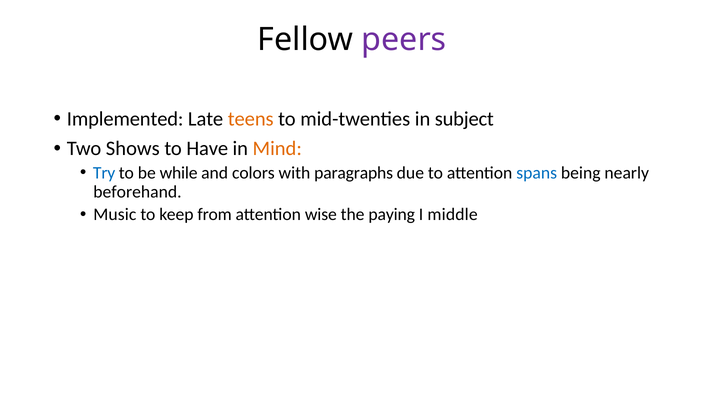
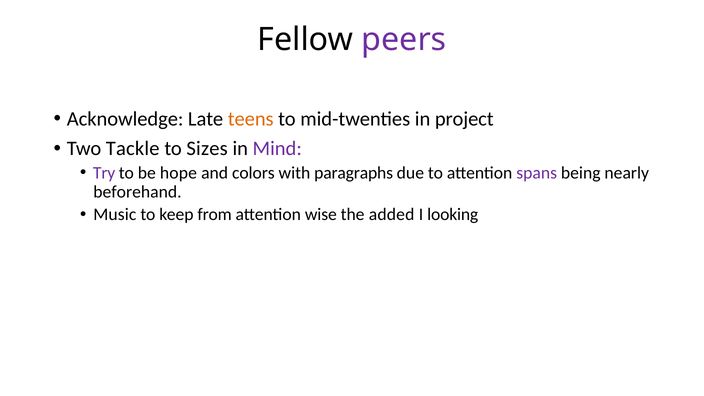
Implemented: Implemented -> Acknowledge (125, 119)
subject: subject -> project (464, 119)
Shows: Shows -> Tackle (133, 149)
Have: Have -> Sizes (207, 149)
Mind colour: orange -> purple (277, 149)
Try colour: blue -> purple (104, 173)
while: while -> hope (178, 173)
spans colour: blue -> purple (537, 173)
paying: paying -> added (392, 214)
middle: middle -> looking (453, 214)
